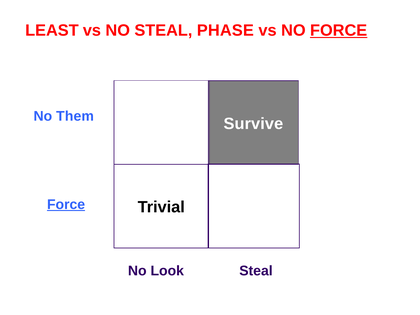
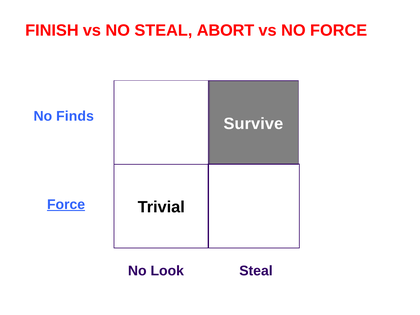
LEAST: LEAST -> FINISH (52, 31)
PHASE: PHASE -> ABORT (226, 31)
FORCE underline: present -> none (339, 31)
Them: Them -> Finds (75, 116)
